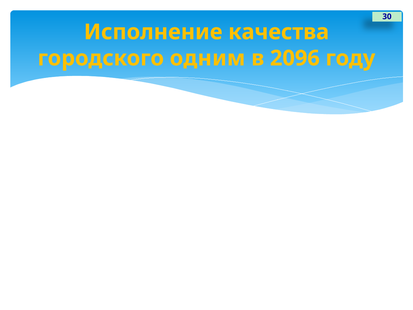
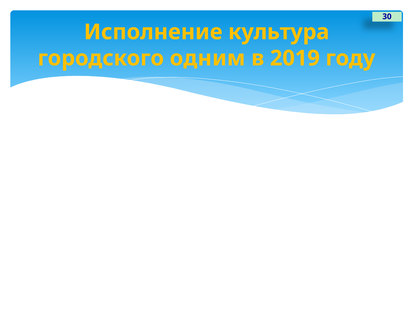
качества: качества -> культура (279, 32)
2096: 2096 -> 2019 (295, 58)
